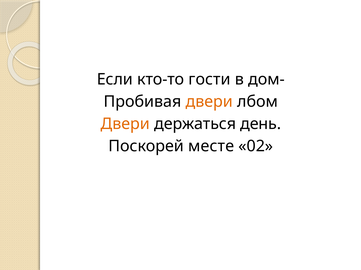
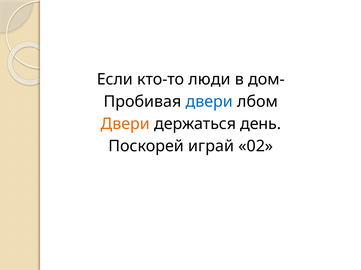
гости: гости -> люди (209, 80)
двери colour: orange -> blue (209, 102)
месте: месте -> играй (211, 146)
